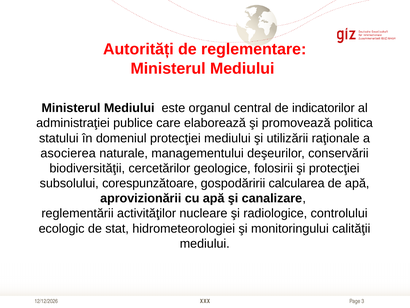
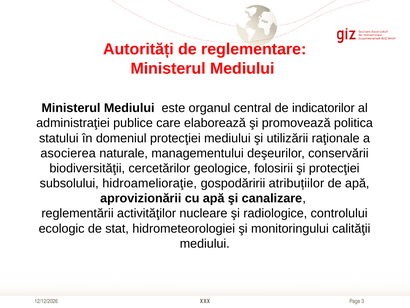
corespunzătoare: corespunzătoare -> hidroamelioraţie (150, 183)
calcularea: calcularea -> atribuțiilor (296, 183)
